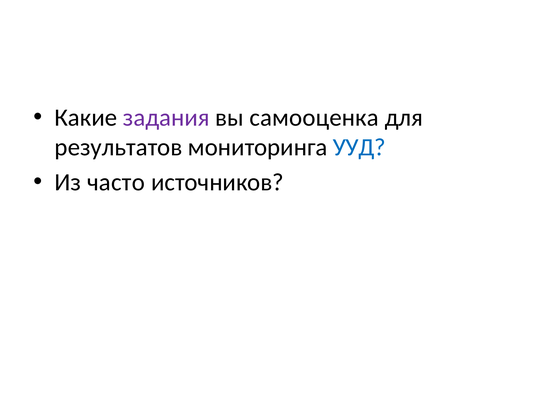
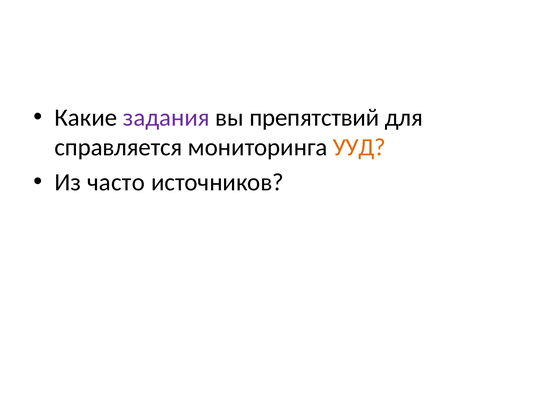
самооценка: самооценка -> препятствий (314, 117)
результатов: результатов -> справляется (119, 147)
УУД colour: blue -> orange (359, 147)
